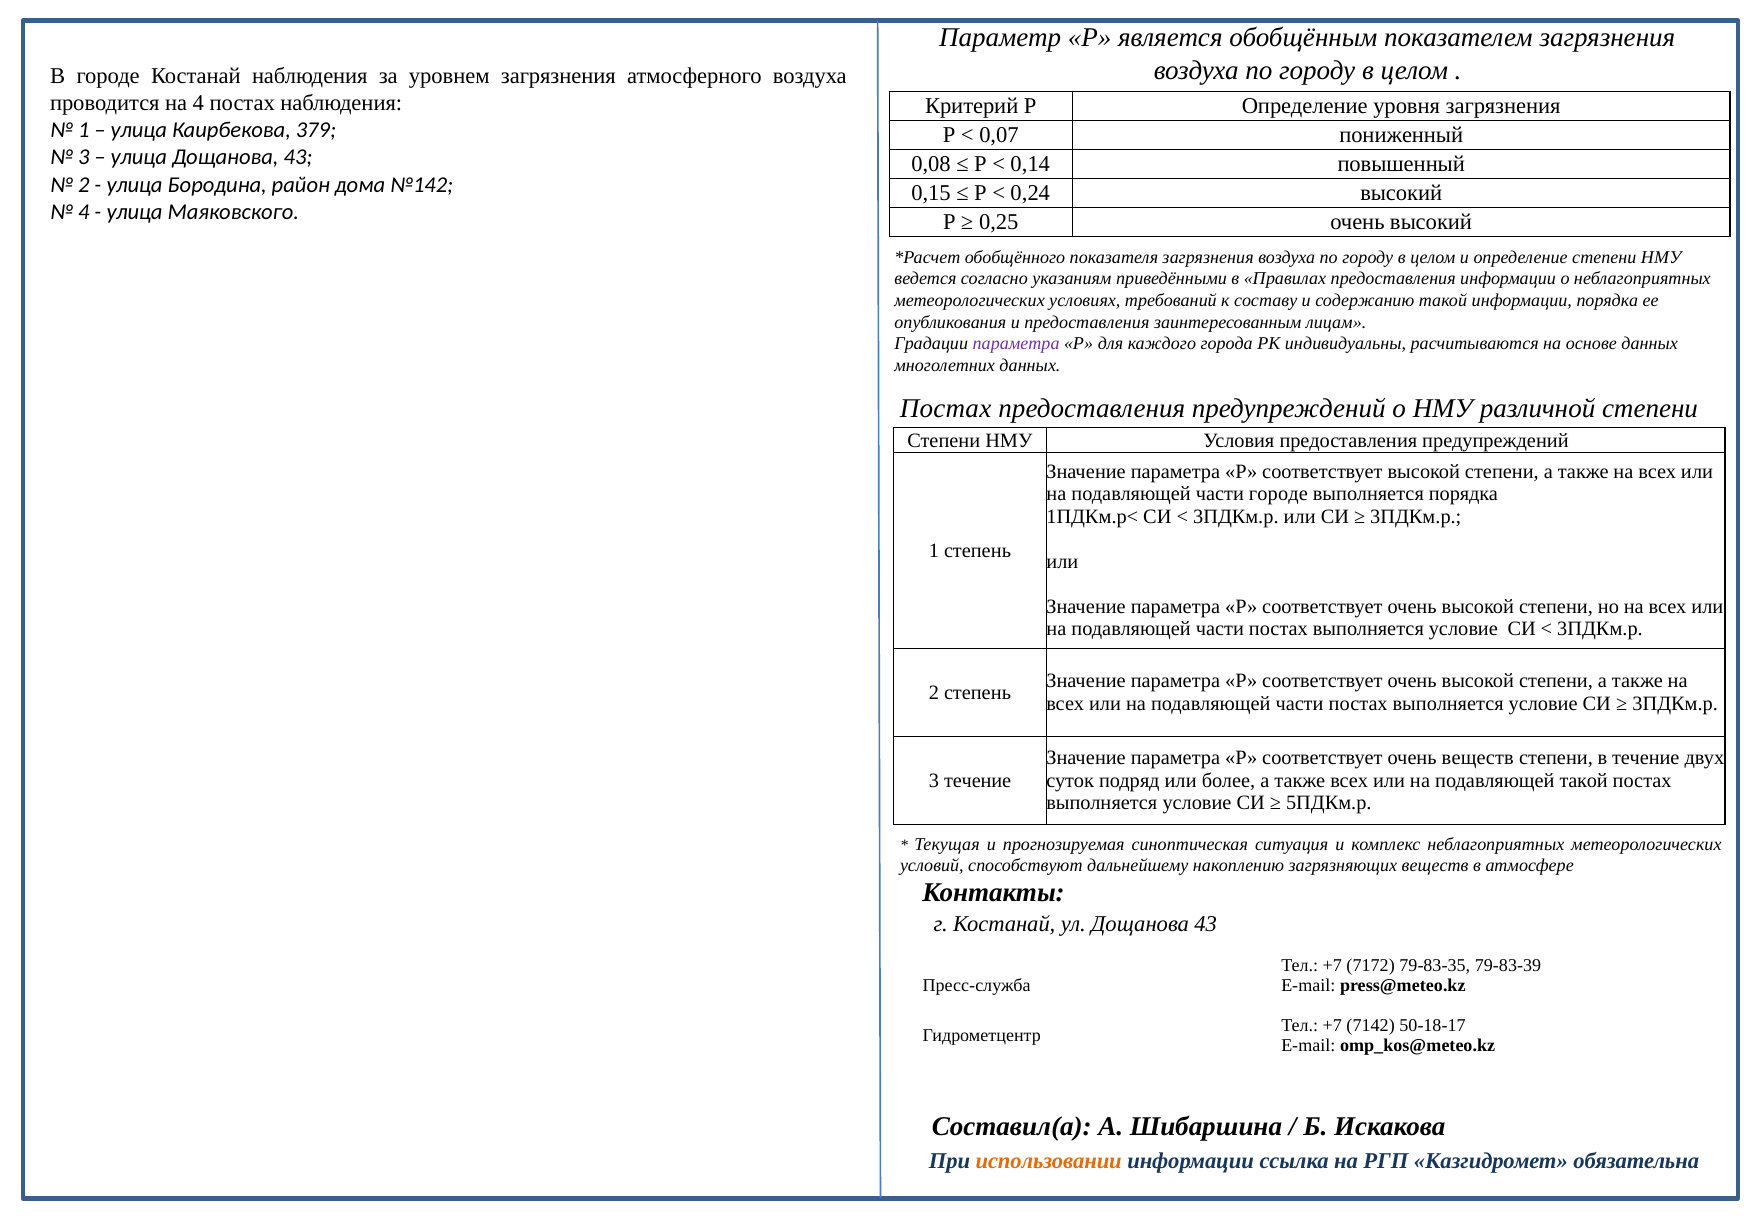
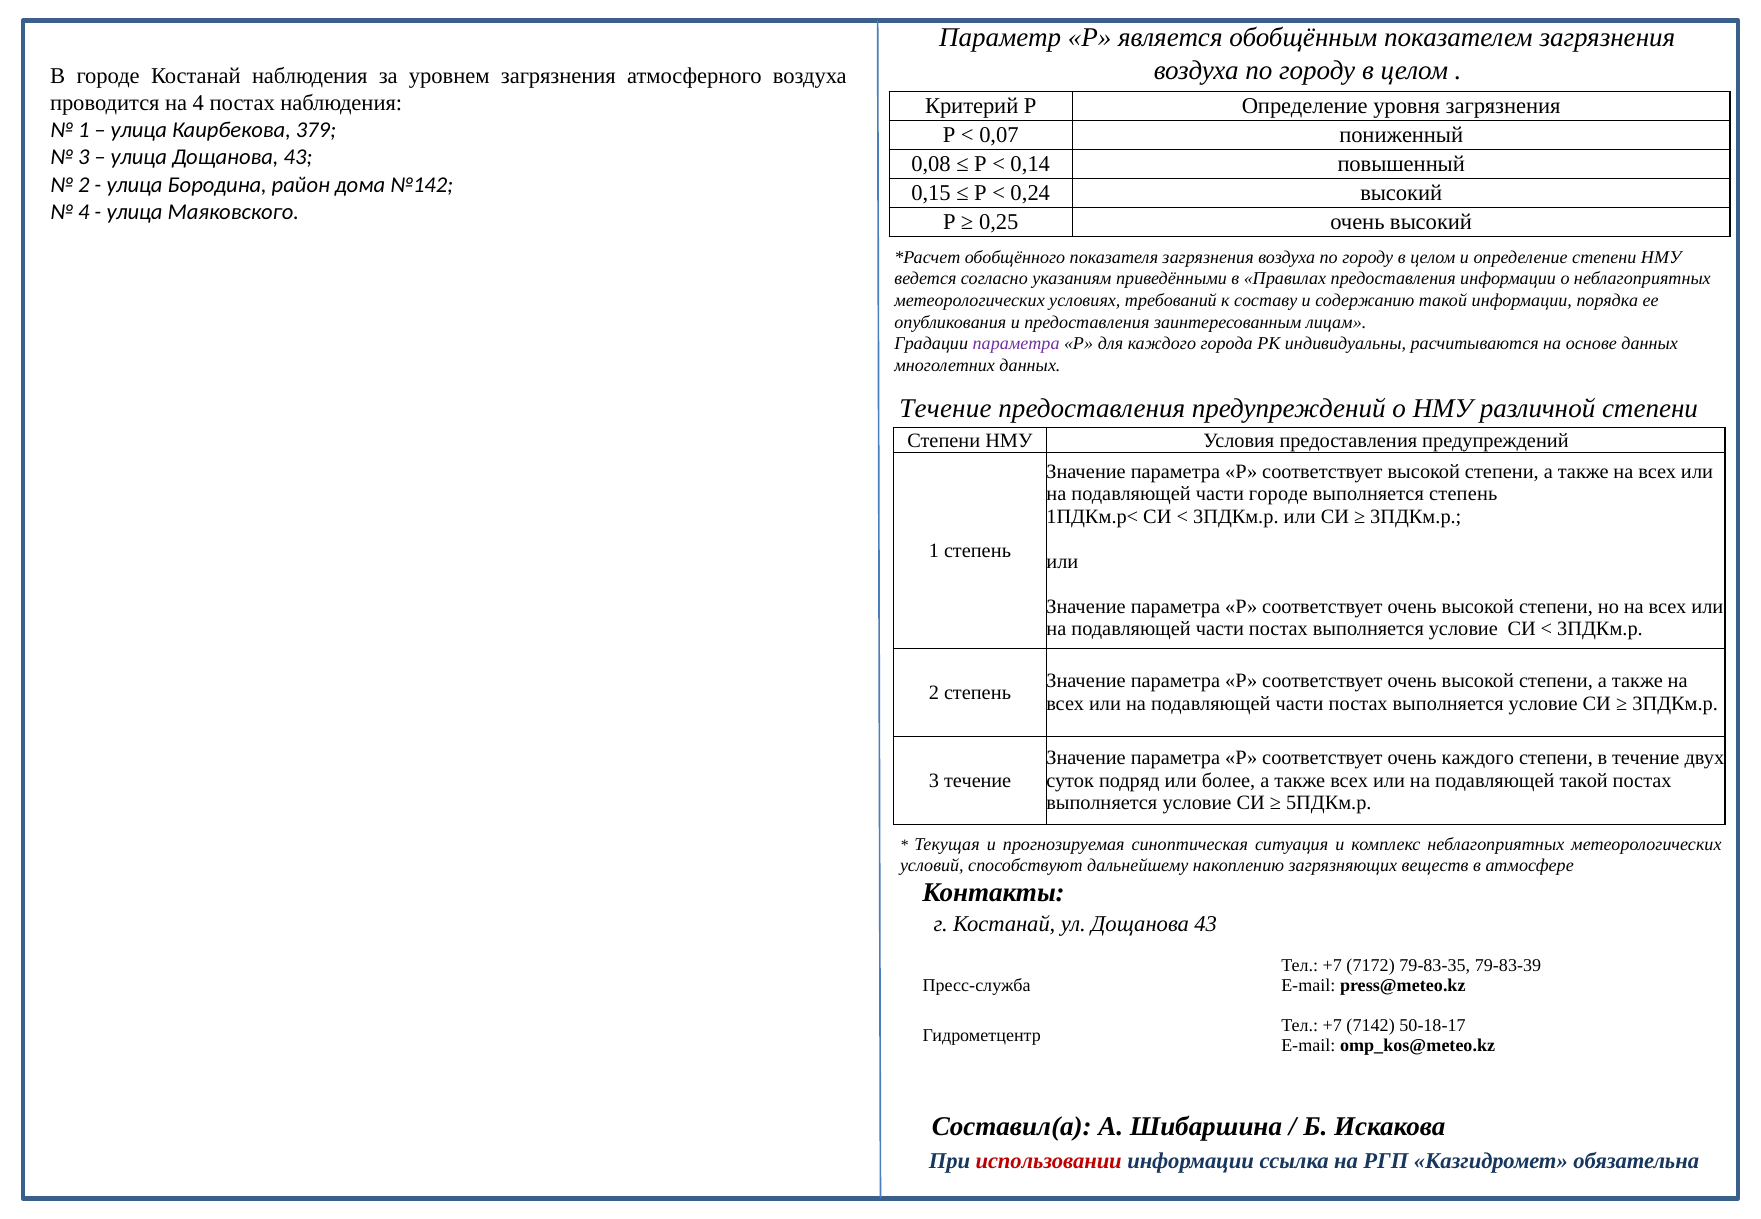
Постах: Постах -> Течение (946, 408)
выполняется порядка: порядка -> степень (1463, 494)
очень веществ: веществ -> каждого (1478, 758)
использовании colour: orange -> red (1049, 1161)
